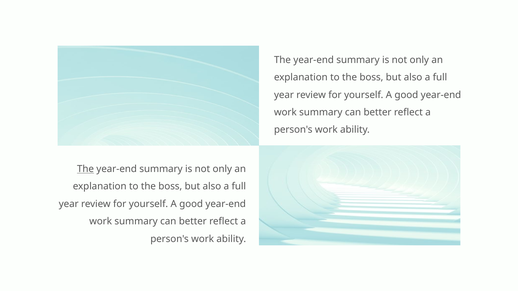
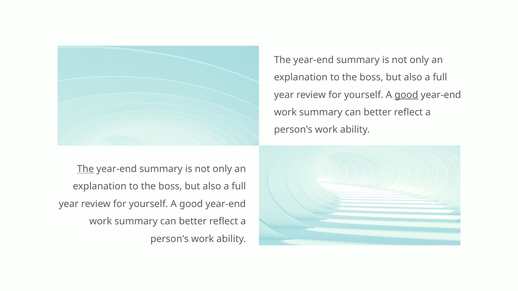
good underline: none -> present (406, 95)
